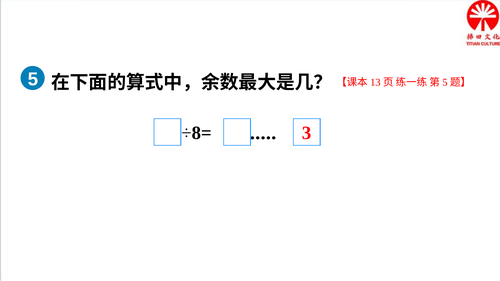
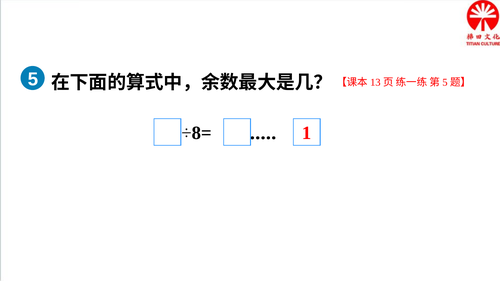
3: 3 -> 1 (307, 133)
